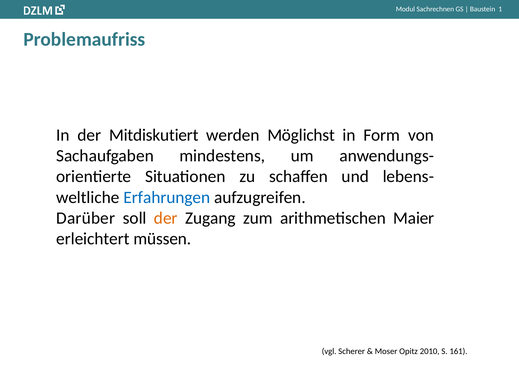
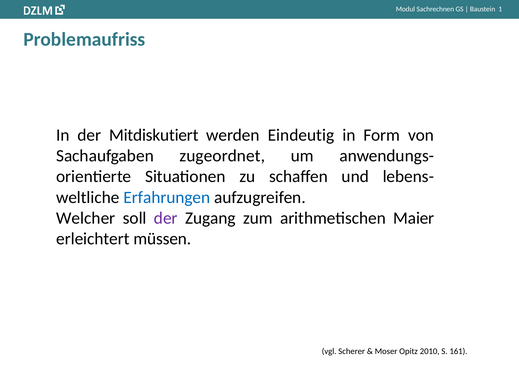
Möglichst: Möglichst -> Eindeutig (301, 135)
mindestens: mindestens -> zugeordnet (222, 156)
Darüber: Darüber -> Welcher (86, 218)
der colour: orange -> purple (166, 218)
